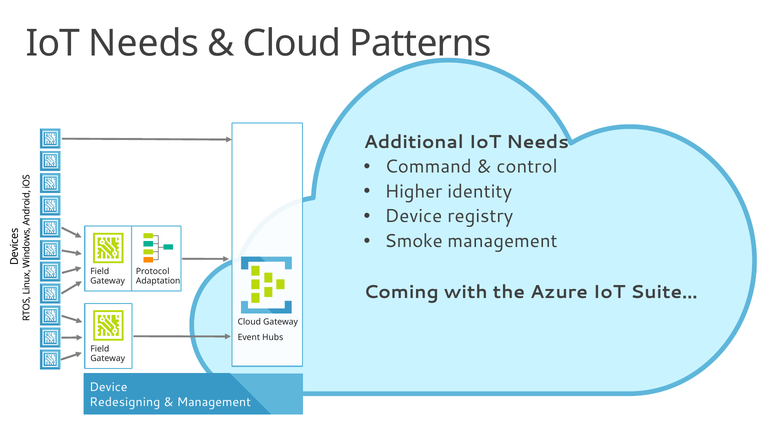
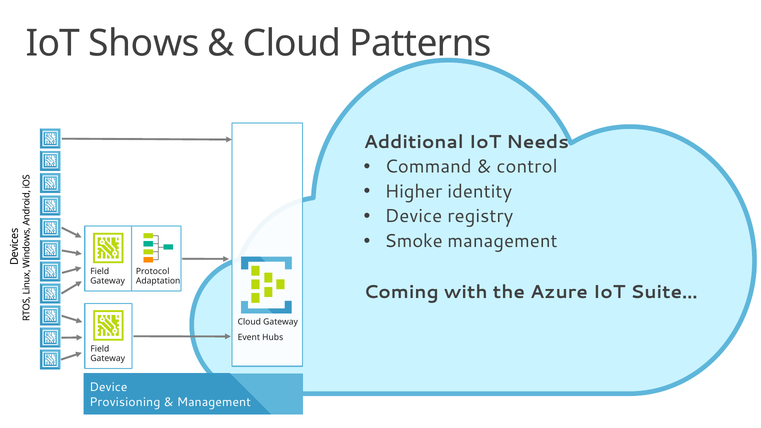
Needs: Needs -> Shows (144, 44)
Redesigning: Redesigning -> Provisioning (125, 402)
